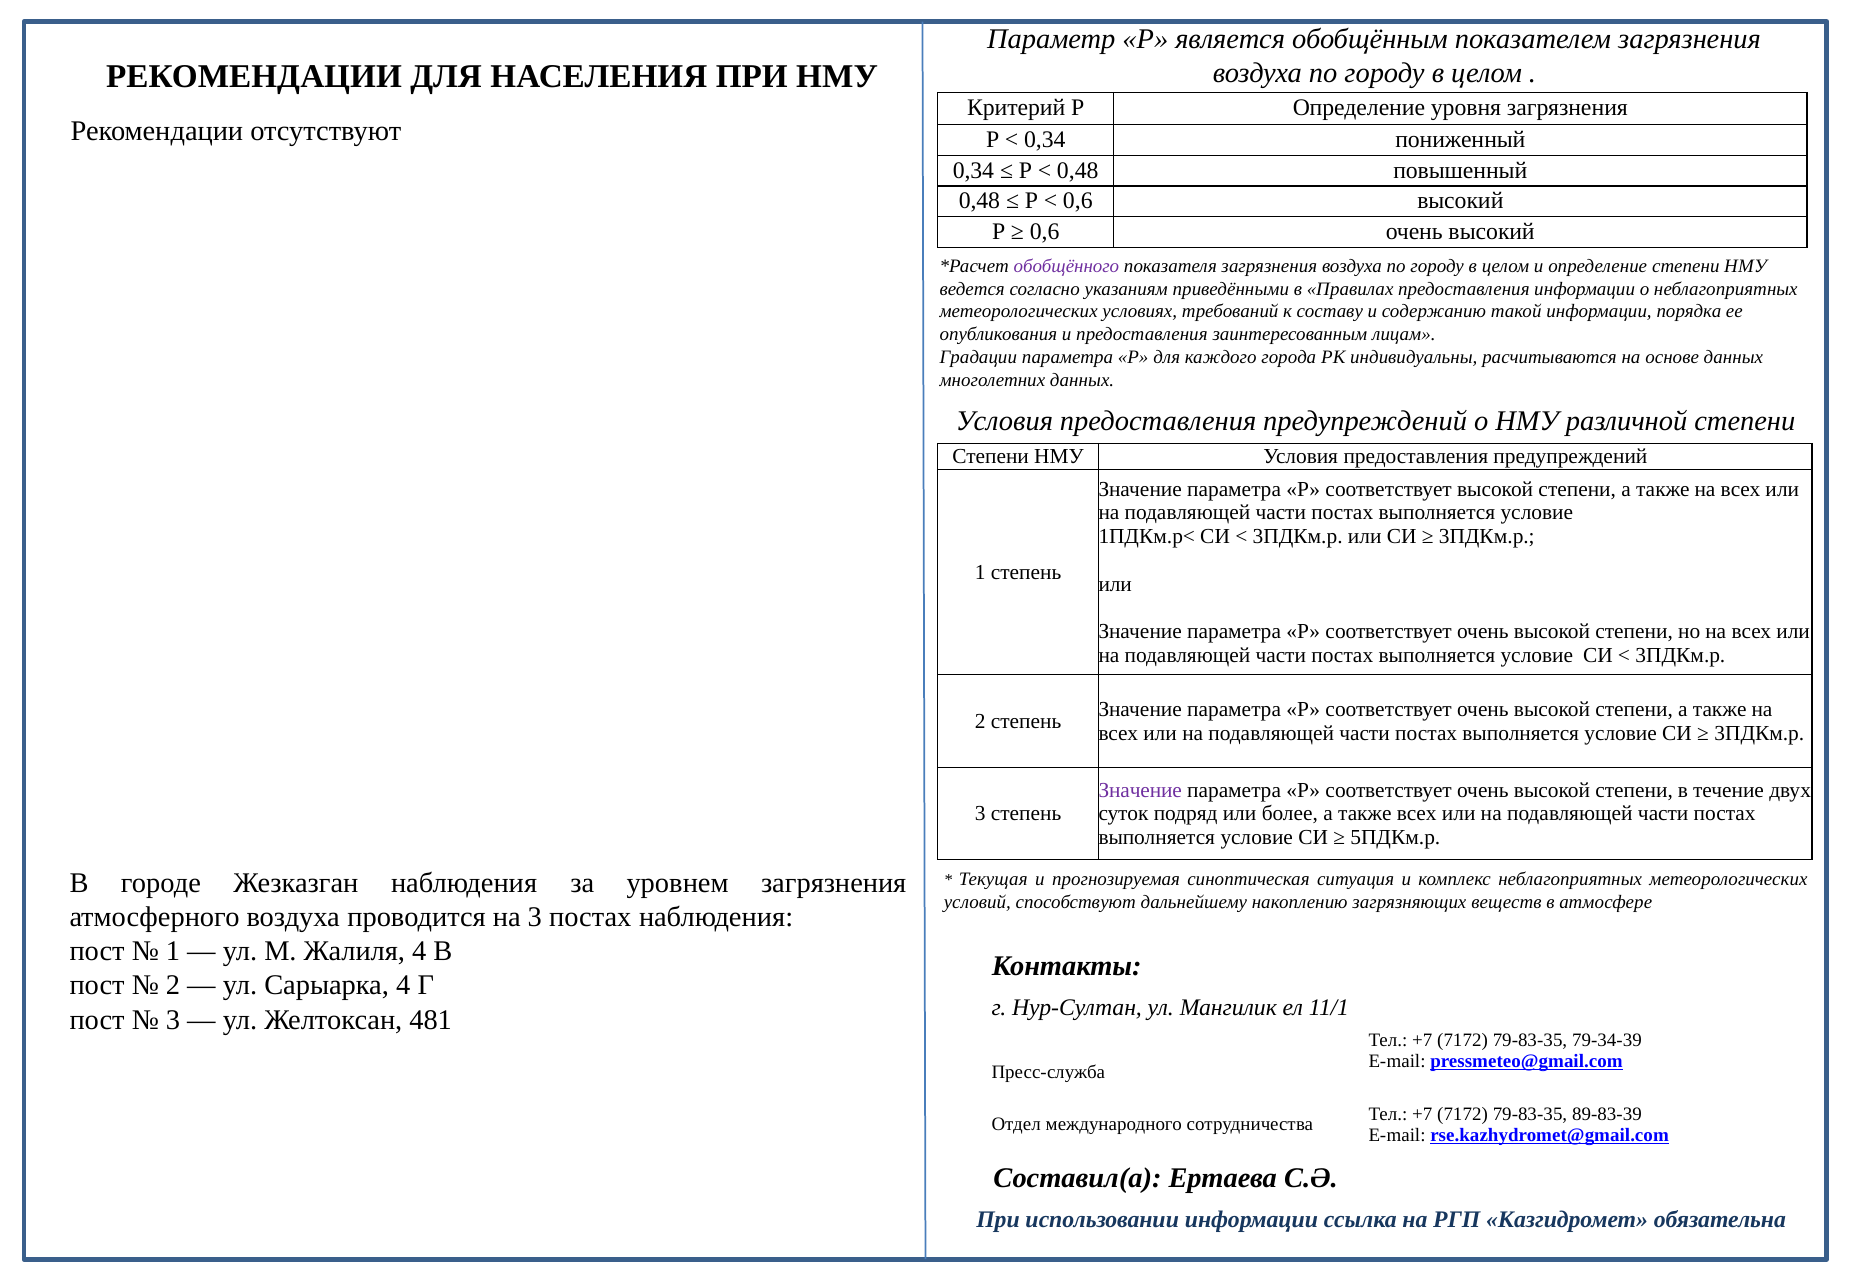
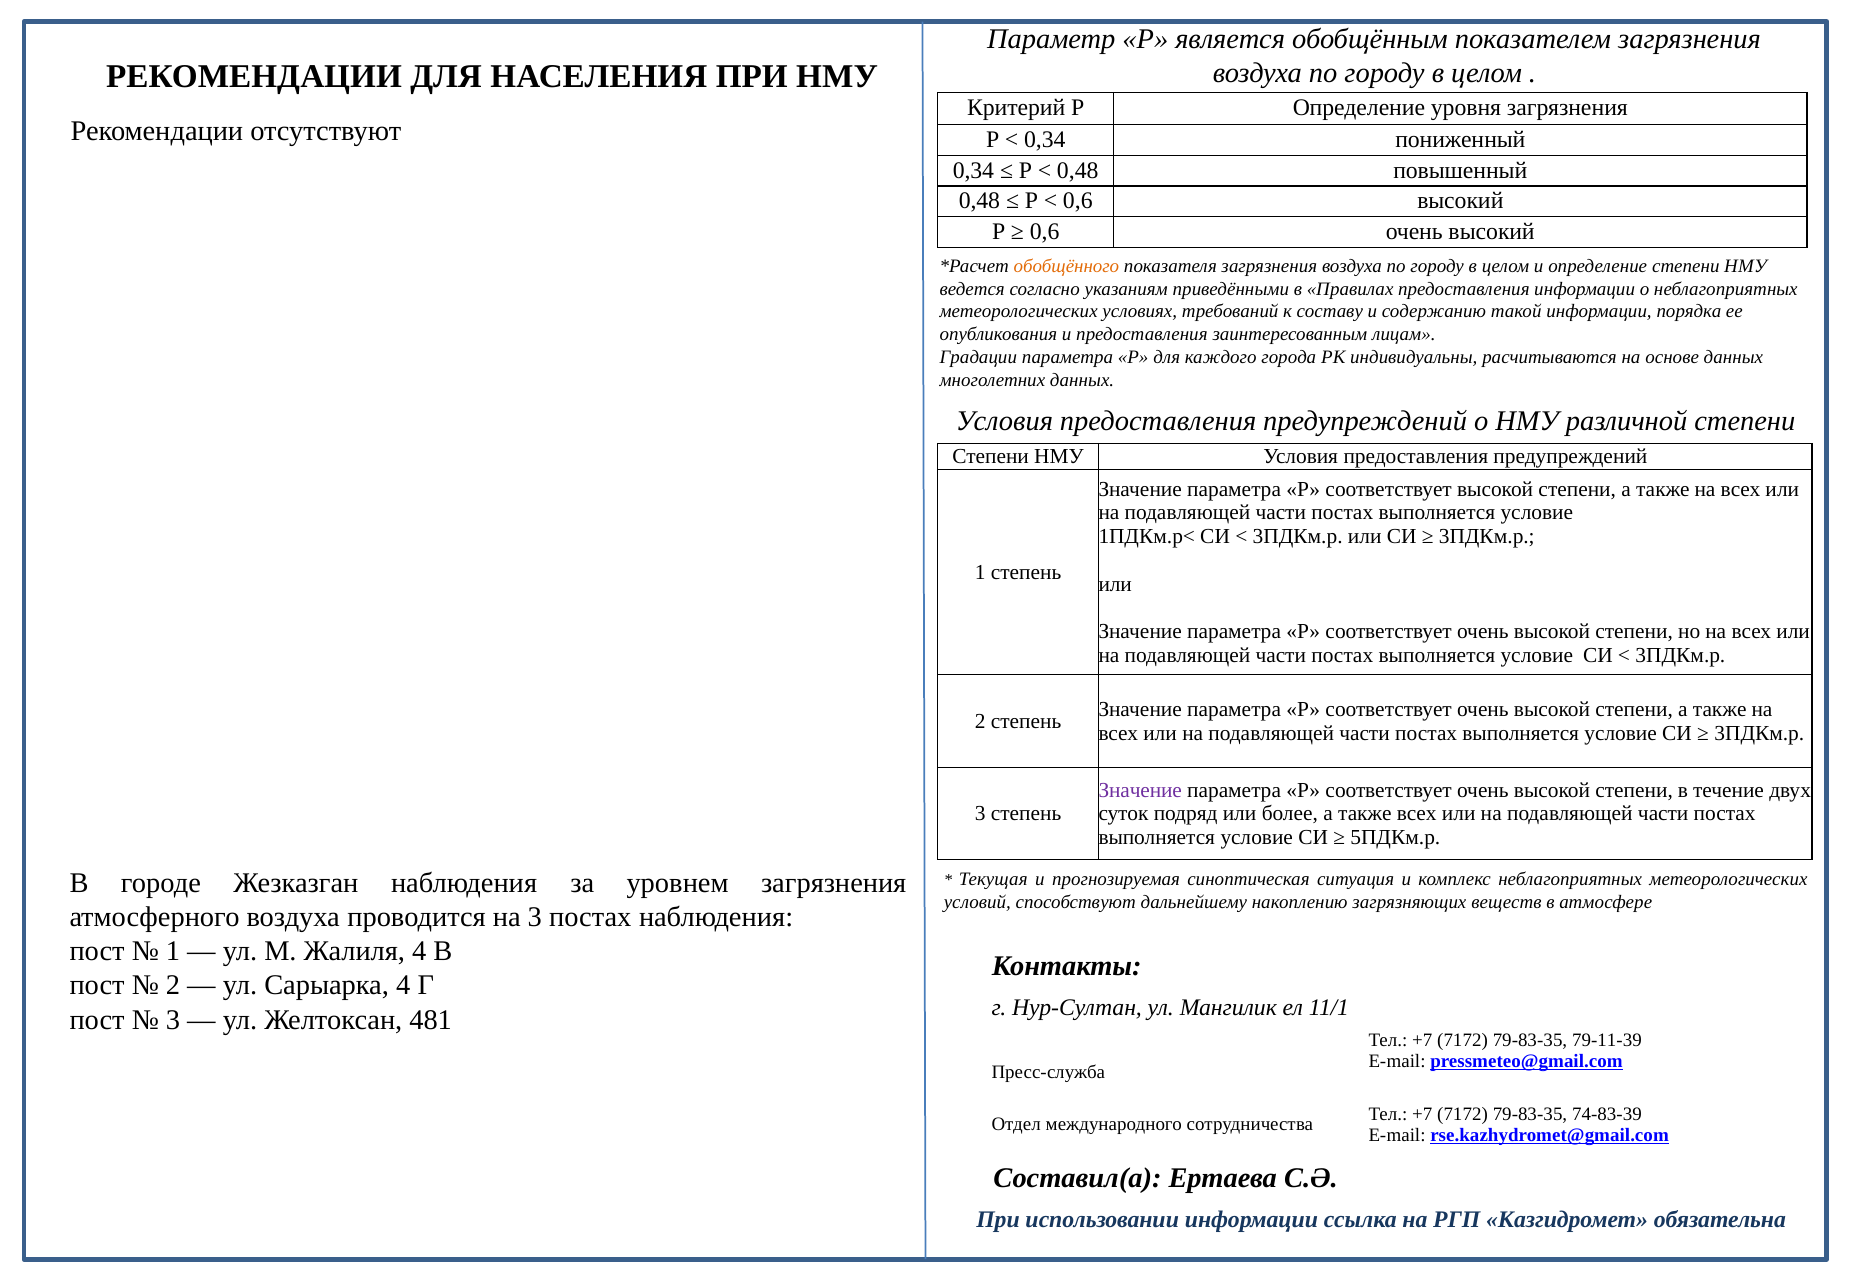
обобщённого colour: purple -> orange (1066, 266)
79-34-39: 79-34-39 -> 79-11-39 (1607, 1041)
89-83-39: 89-83-39 -> 74-83-39 (1607, 1115)
